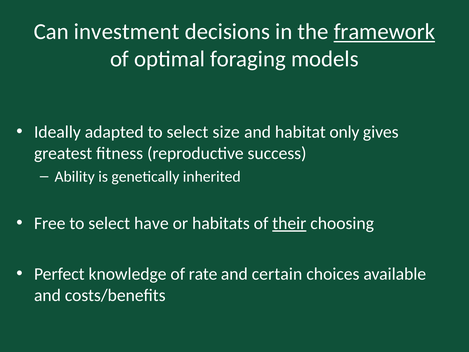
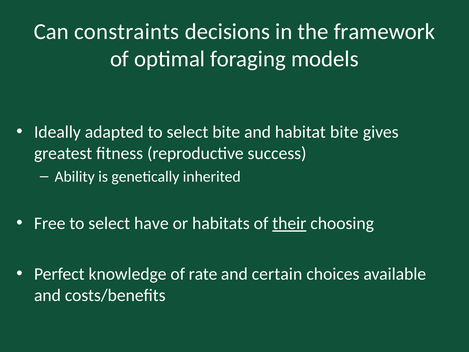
investment: investment -> constraints (127, 32)
framework underline: present -> none (384, 32)
select size: size -> bite (226, 132)
habitat only: only -> bite (344, 132)
